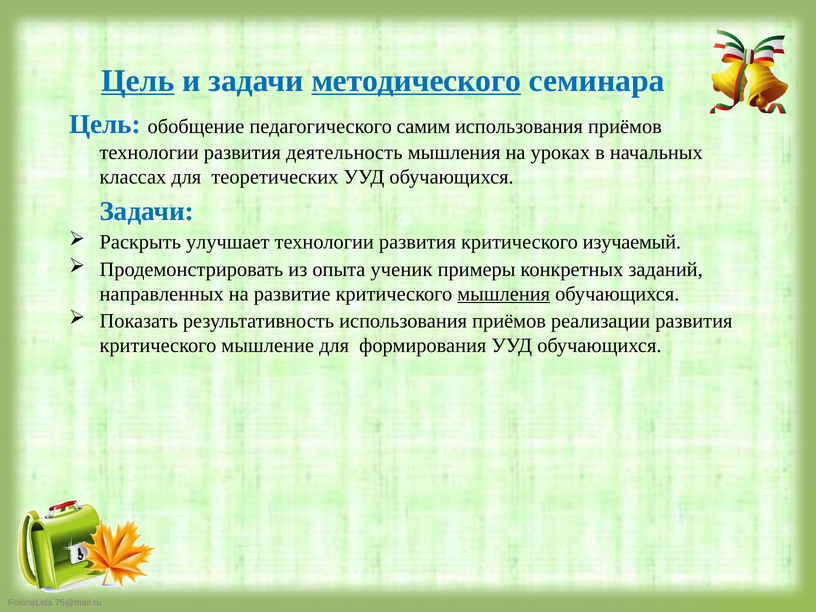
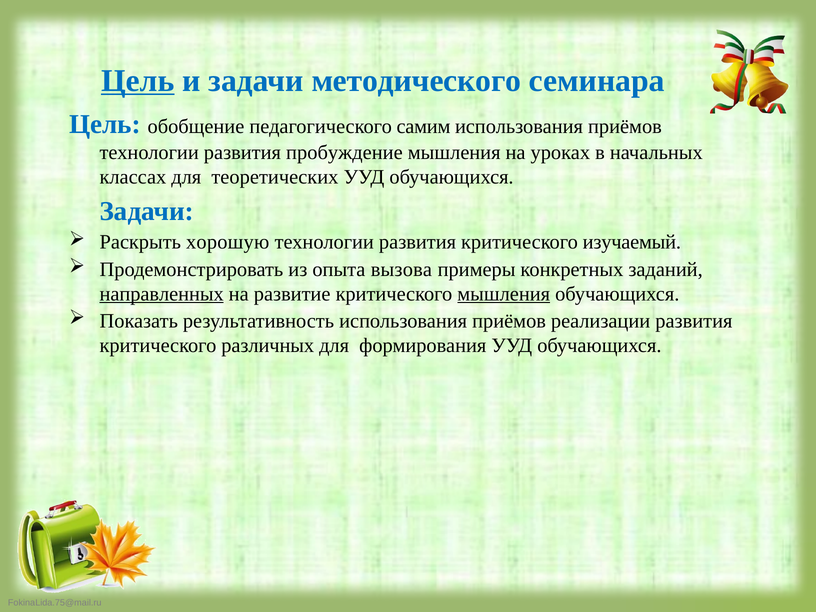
методического underline: present -> none (416, 81)
деятельность: деятельность -> пробуждение (344, 152)
улучшает: улучшает -> хорошую (228, 242)
ученик: ученик -> вызова (401, 269)
направленных underline: none -> present (162, 294)
мышление: мышление -> различных (268, 346)
